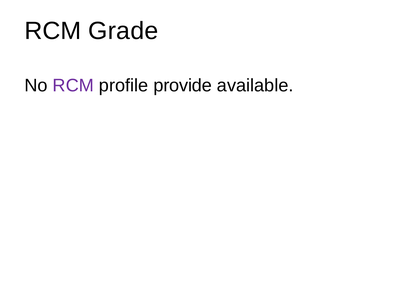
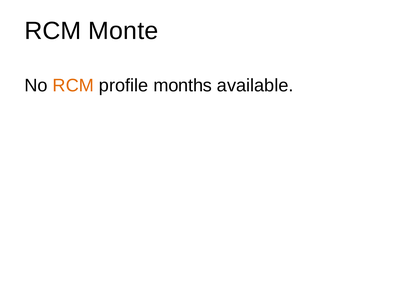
Grade: Grade -> Monte (123, 31)
RCM colour: purple -> orange (73, 86)
provide: provide -> months (183, 86)
